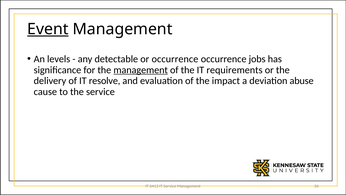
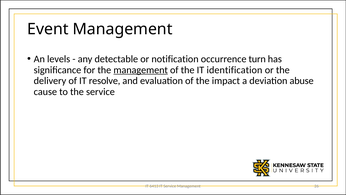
Event underline: present -> none (48, 29)
or occurrence: occurrence -> notification (175, 59)
jobs: jobs -> turn (257, 59)
requirements: requirements -> identification (234, 70)
